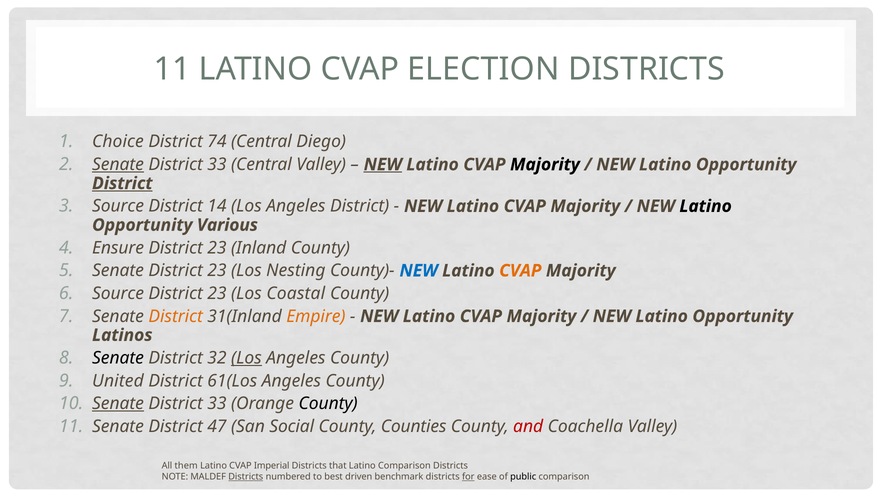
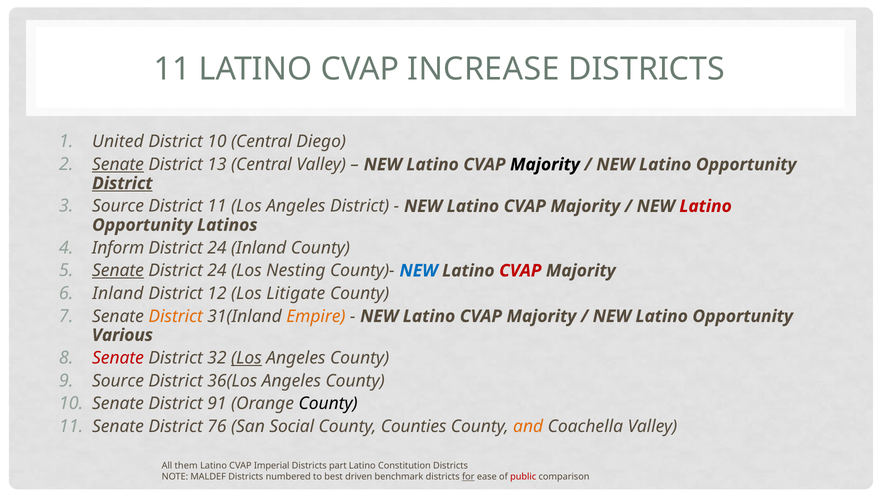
ELECTION: ELECTION -> INCREASE (483, 69)
Choice: Choice -> United (118, 142)
District 74: 74 -> 10 (217, 142)
33: 33 -> 13 (217, 165)
NEW underline: present -> none (383, 165)
District 14: 14 -> 11 (217, 206)
Latino colour: black -> red (706, 206)
Various: Various -> Latinos (227, 225)
Ensure: Ensure -> Inform (118, 248)
23: 23 -> 24 (217, 248)
Senate underline: none -> present (118, 271)
23: 23 -> 24 (217, 271)
CVAP colour: orange -> red (520, 271)
Source: Source -> Inland (118, 294)
23: 23 -> 12 (217, 294)
Coastal: Coastal -> Litigate (296, 294)
Latinos: Latinos -> Various (122, 335)
Senate colour: black -> red (118, 358)
United: United -> Source (118, 381)
61(Los: 61(Los -> 36(Los (232, 381)
Senate underline: present -> none (118, 404)
33: 33 -> 91 (217, 404)
47: 47 -> 76 (217, 426)
and colour: red -> orange (528, 426)
that: that -> part (338, 466)
Latino Comparison: Comparison -> Constitution (404, 466)
Districts underline: present -> none (246, 477)
public colour: black -> red (523, 477)
